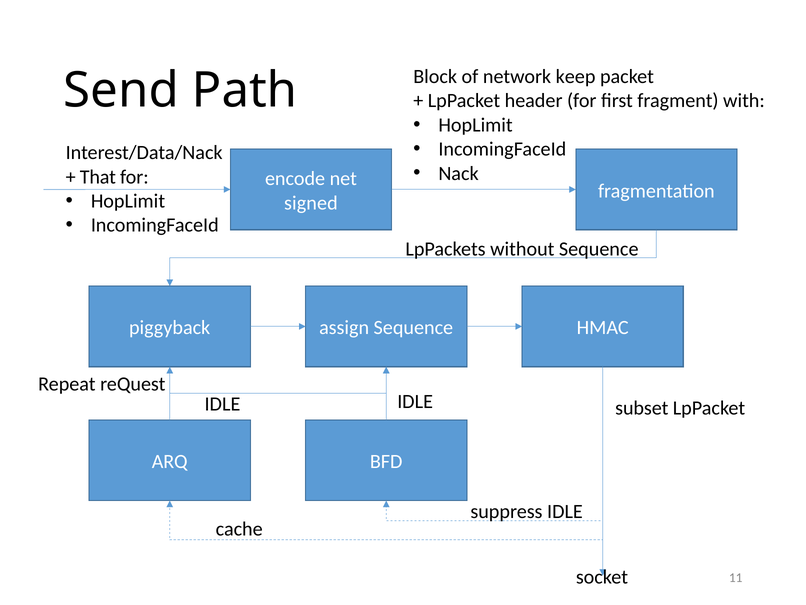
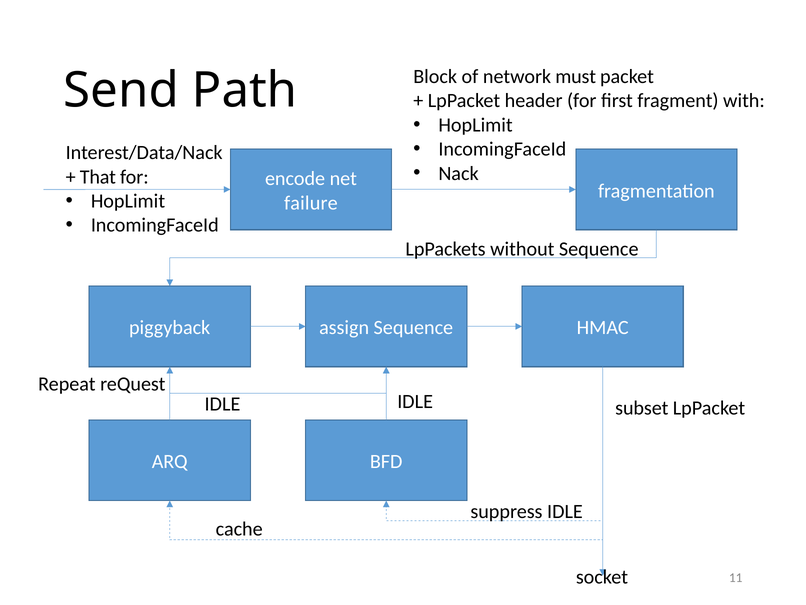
keep: keep -> must (576, 77)
signed: signed -> failure (311, 203)
